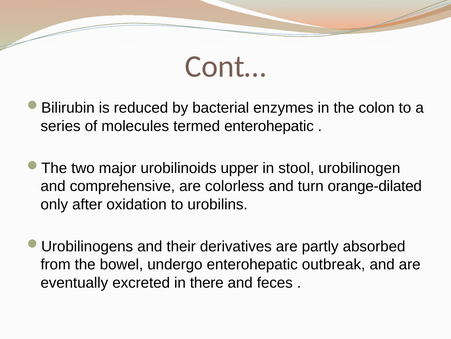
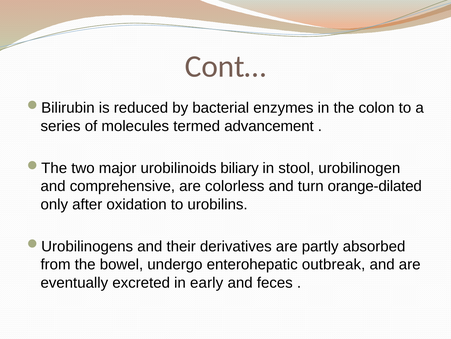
termed enterohepatic: enterohepatic -> advancement (269, 126)
upper: upper -> biliary (240, 168)
there: there -> early (207, 282)
